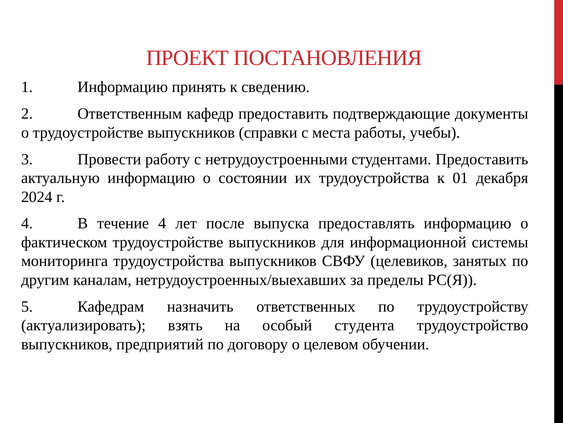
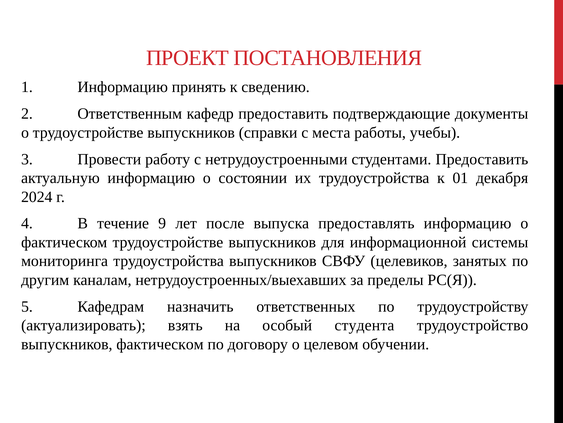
течение 4: 4 -> 9 (162, 223)
выпускников предприятий: предприятий -> фактическом (160, 344)
